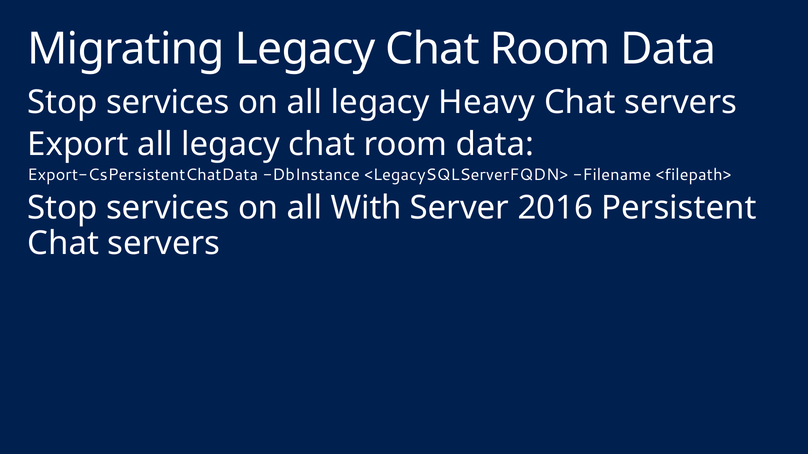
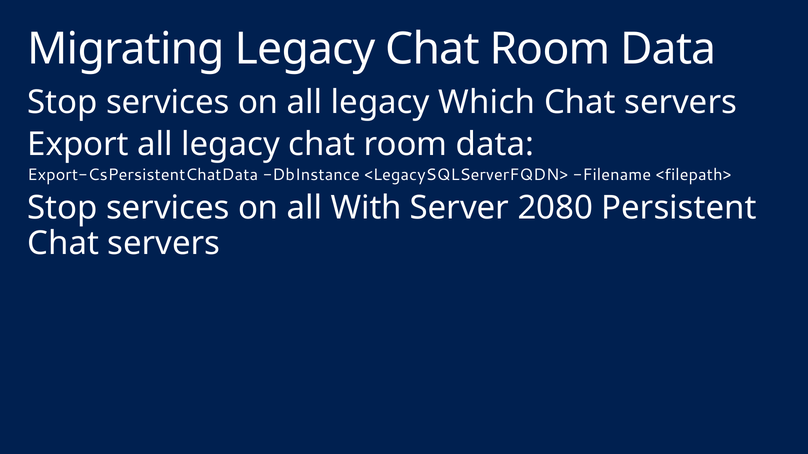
Heavy: Heavy -> Which (487, 102)
2016: 2016 -> 2080 (555, 208)
